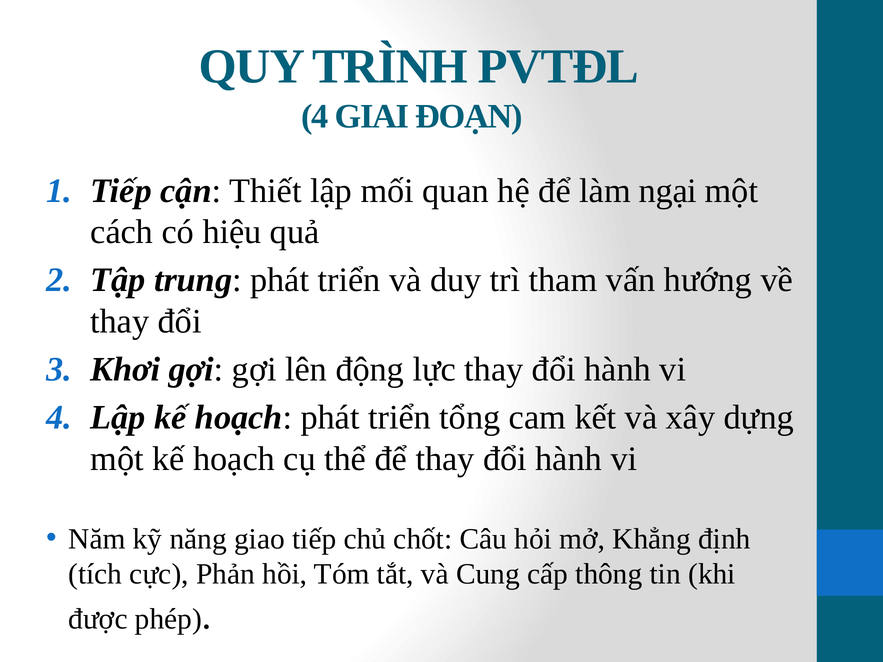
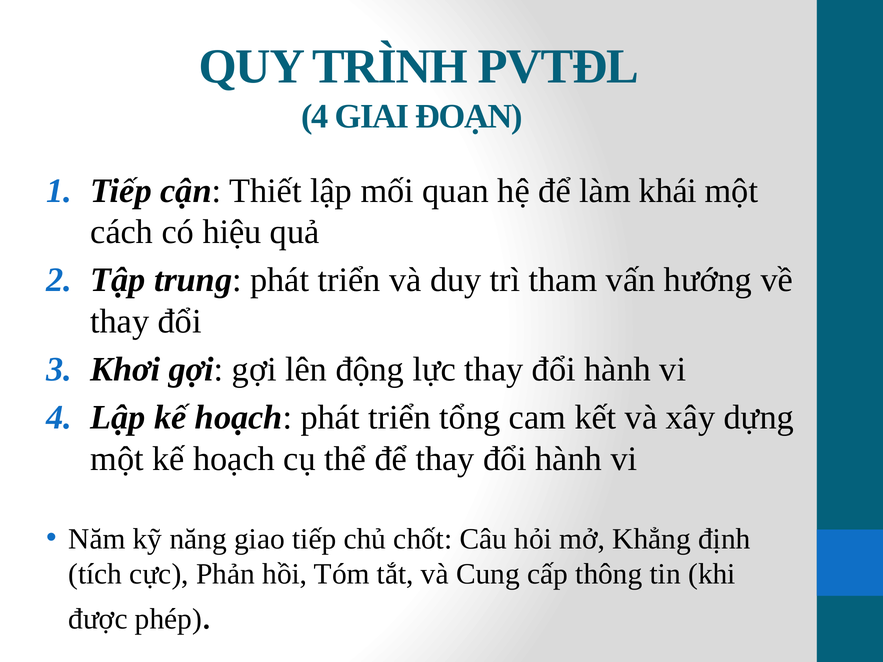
ngại: ngại -> khái (668, 191)
